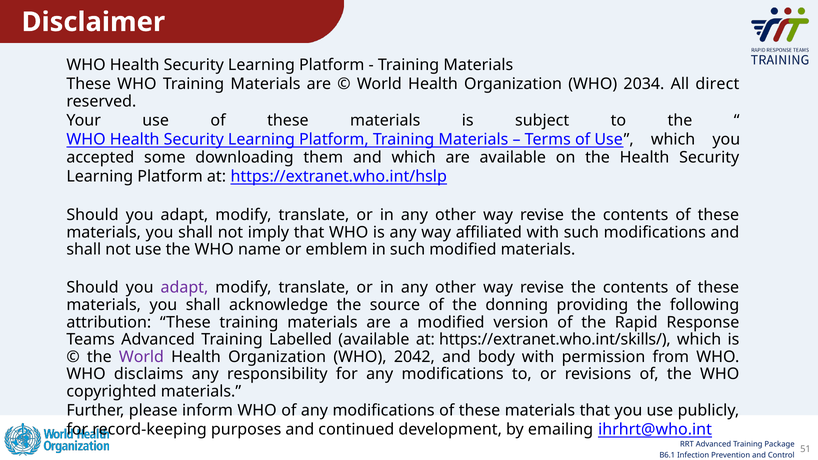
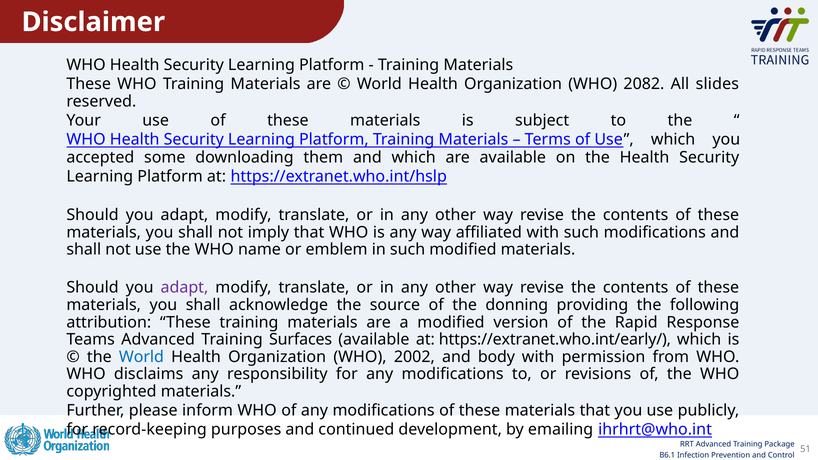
2034: 2034 -> 2082 (644, 84)
direct: direct -> slides (717, 84)
Labelled: Labelled -> Surfaces (301, 340)
https://extranet.who.int/skills/: https://extranet.who.int/skills/ -> https://extranet.who.int/early/ (555, 340)
World colour: purple -> blue (141, 357)
2042: 2042 -> 2002 (414, 357)
